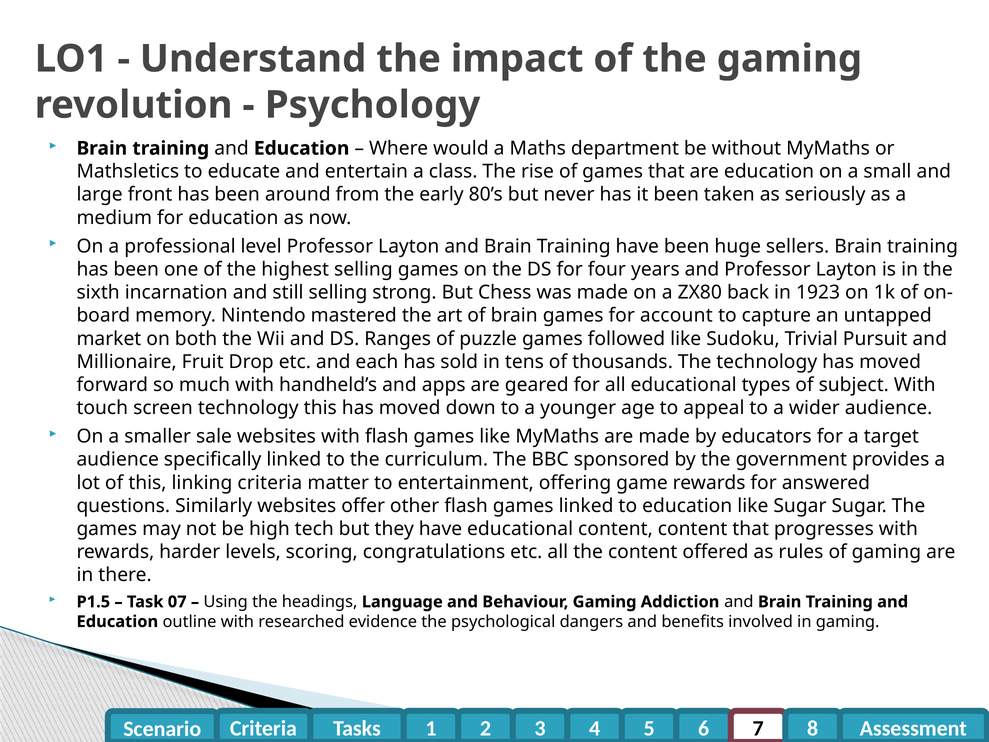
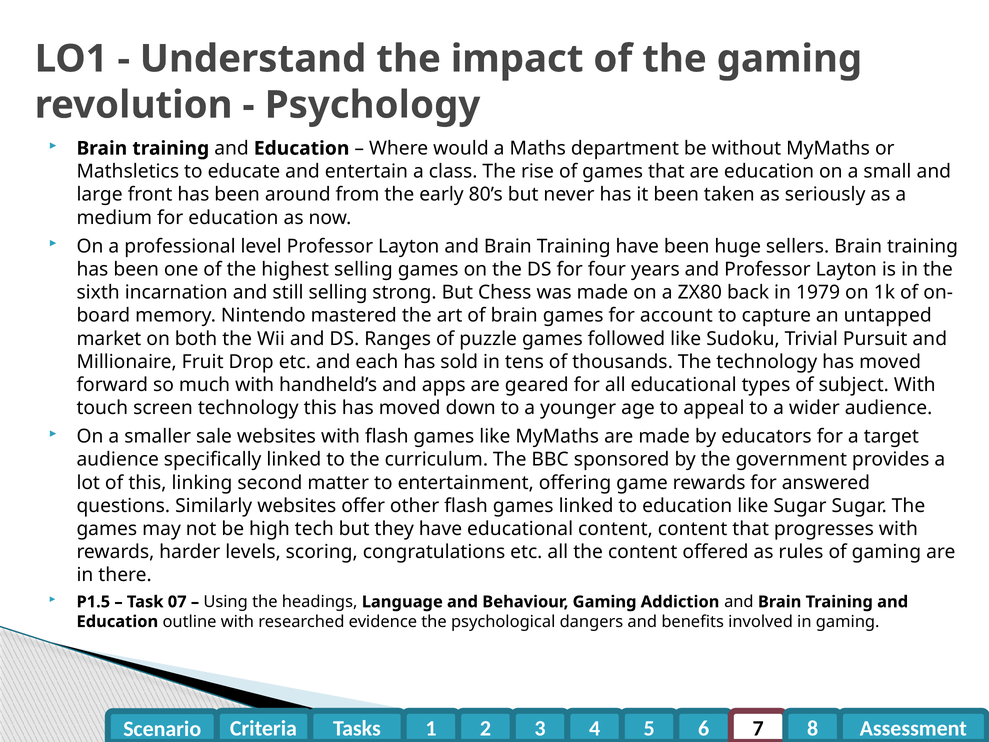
1923: 1923 -> 1979 (818, 292)
linking criteria: criteria -> second (270, 483)
